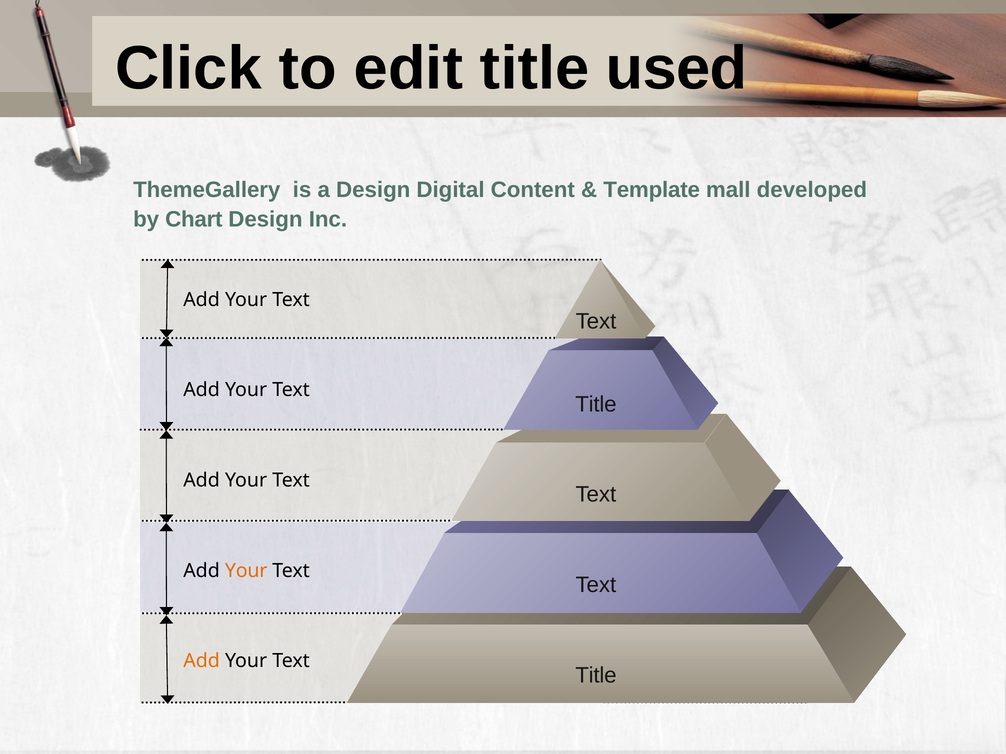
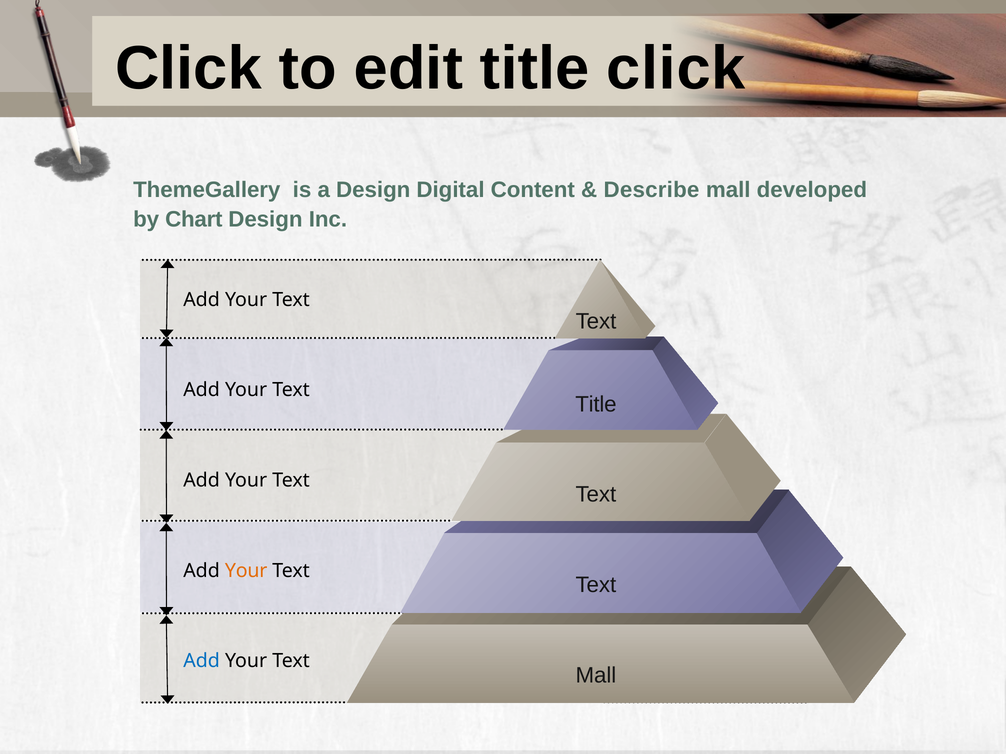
title used: used -> click (676, 69)
Template: Template -> Describe (651, 190)
Add colour: orange -> blue (202, 661)
Title: Title -> Mall (596, 676)
